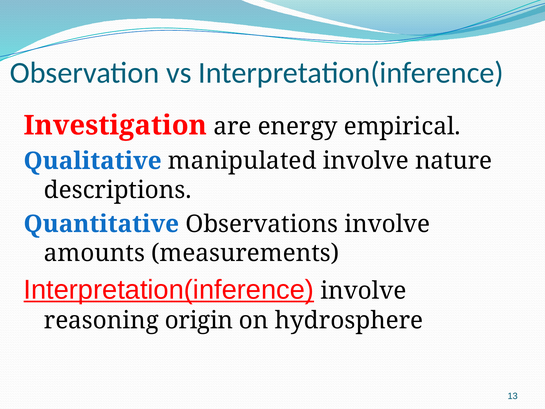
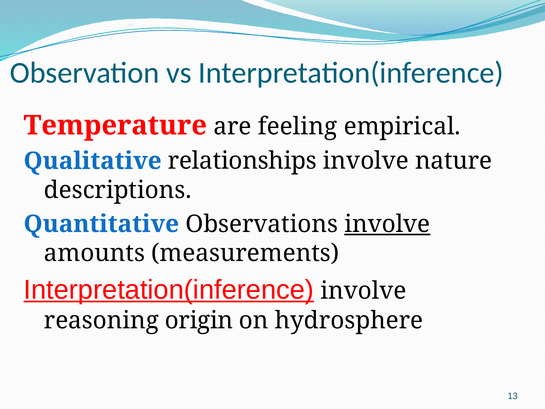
Investigation: Investigation -> Temperature (115, 125)
energy: energy -> feeling (297, 126)
manipulated: manipulated -> relationships (242, 161)
involve underline: none -> present (387, 224)
